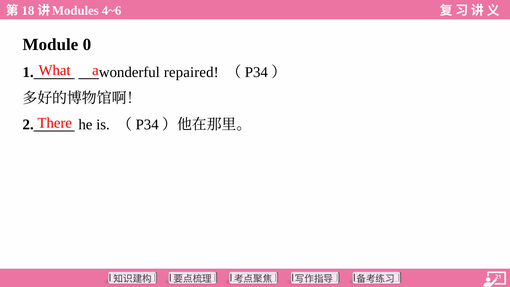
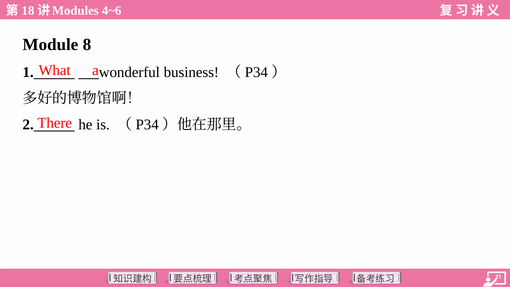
0: 0 -> 8 (87, 44)
repaired: repaired -> business (191, 72)
